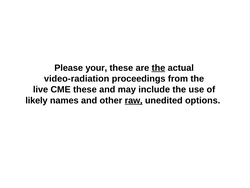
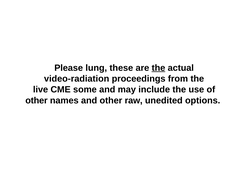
your: your -> lung (96, 68)
CME these: these -> some (85, 89)
likely: likely -> other (36, 100)
raw underline: present -> none (134, 100)
